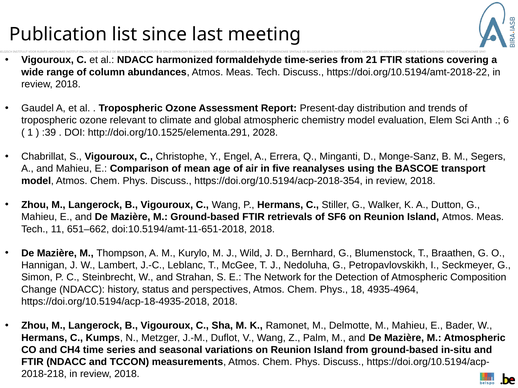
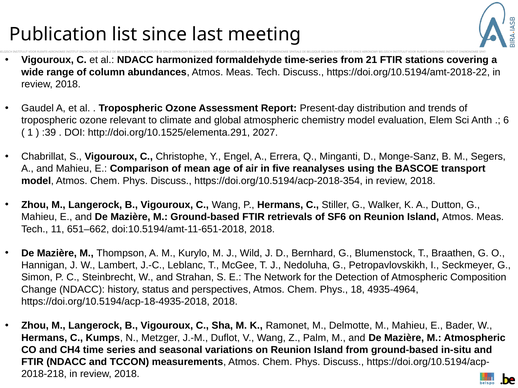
2028: 2028 -> 2027 (265, 133)
